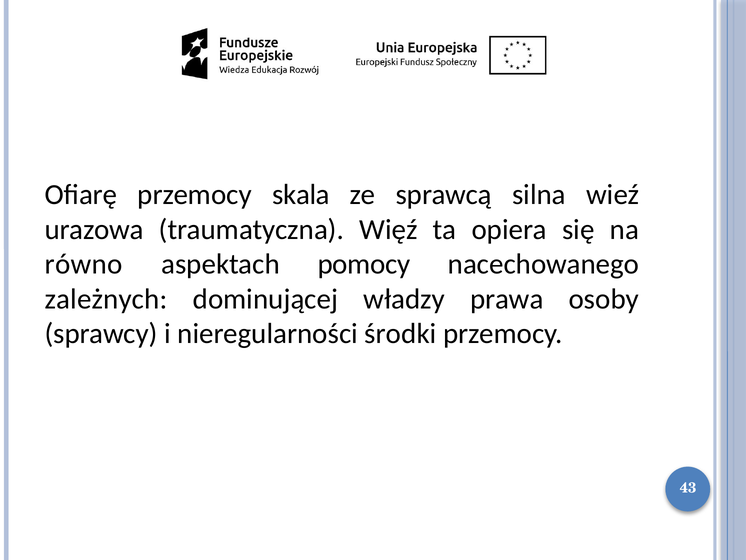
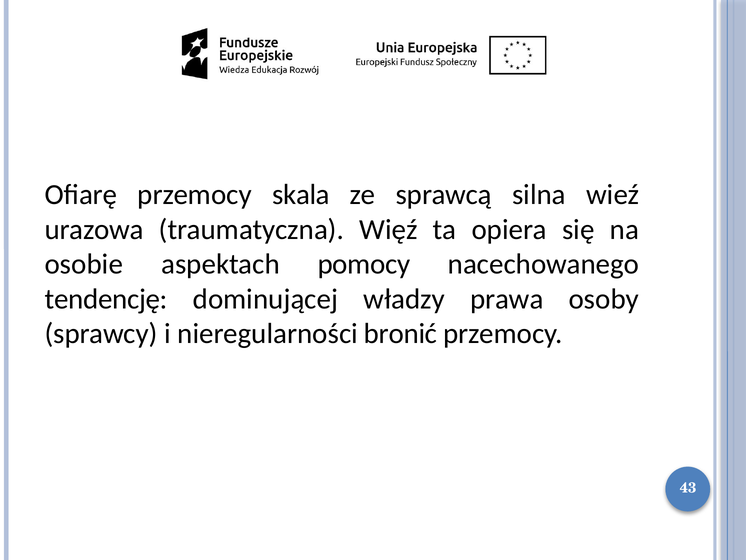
równo: równo -> osobie (84, 264)
zależnych: zależnych -> tendencję (106, 299)
środki: środki -> bronić (401, 334)
